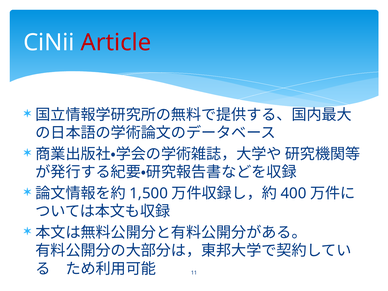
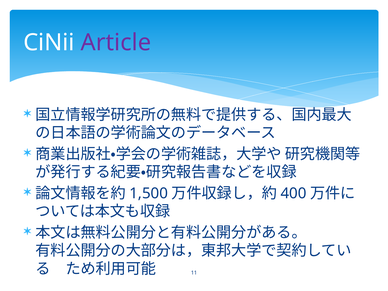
Article colour: red -> purple (116, 43)
